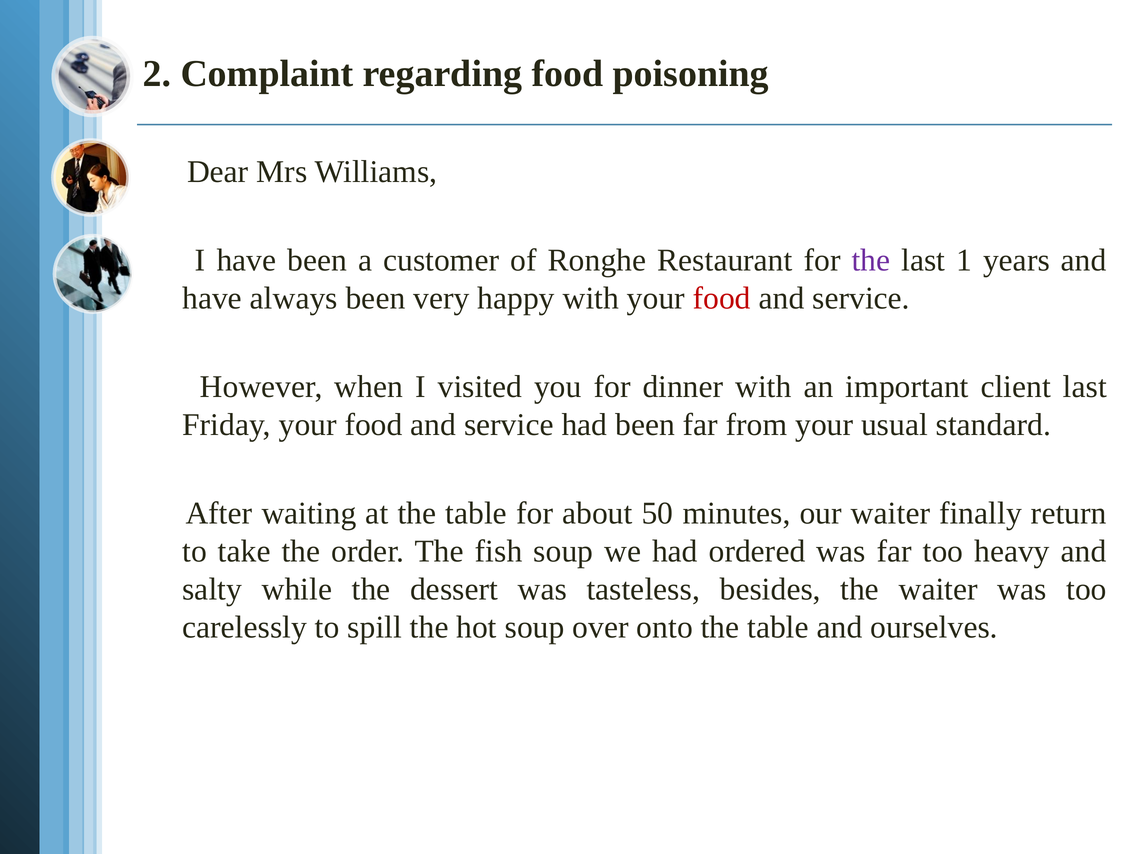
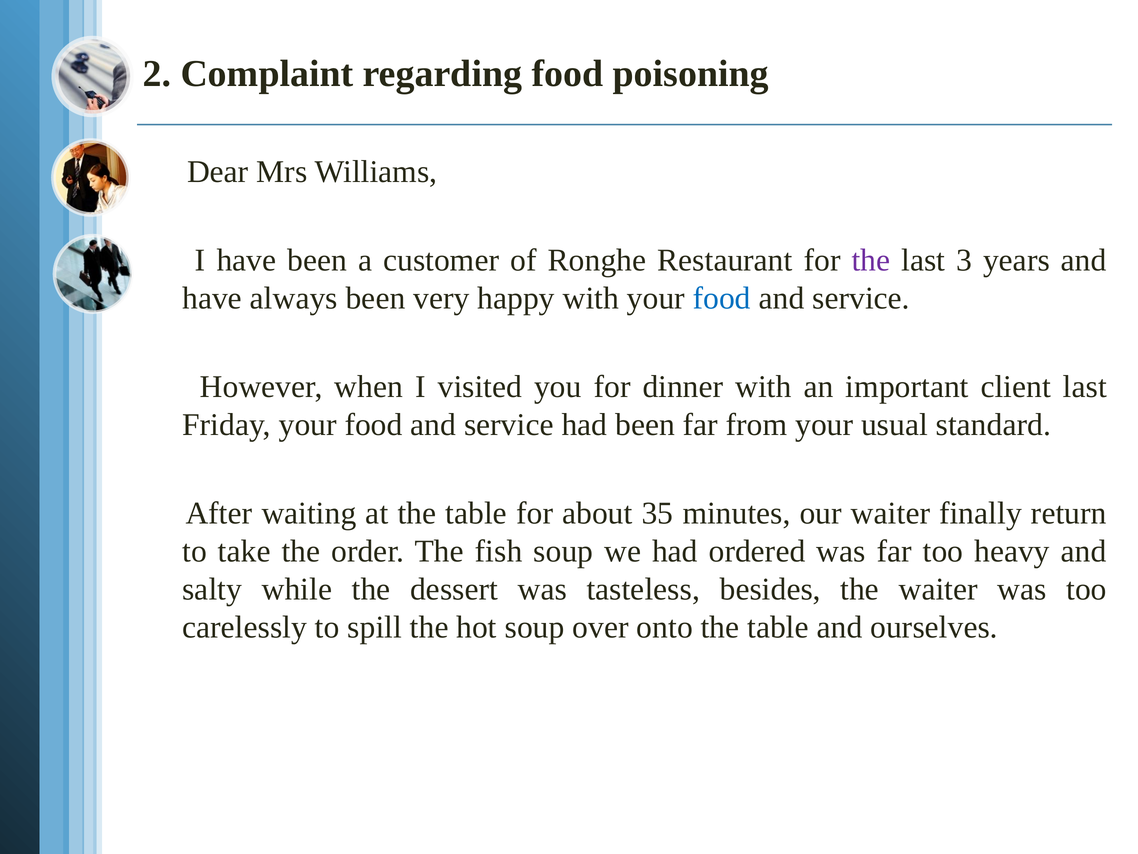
1: 1 -> 3 (964, 260)
food colour: red -> blue (722, 298)
50: 50 -> 35 (657, 513)
